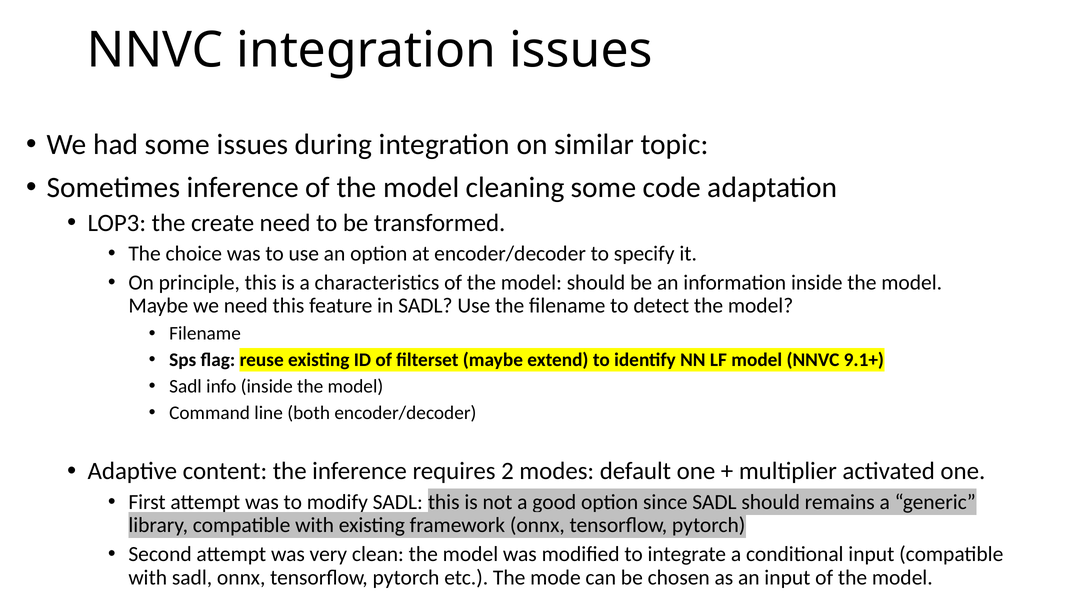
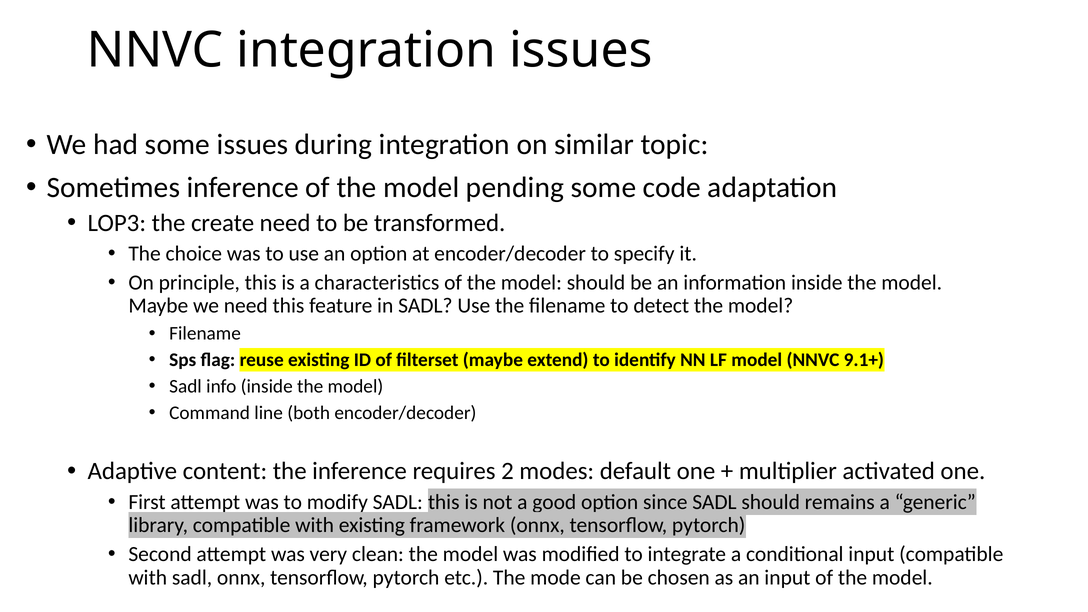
cleaning: cleaning -> pending (515, 188)
